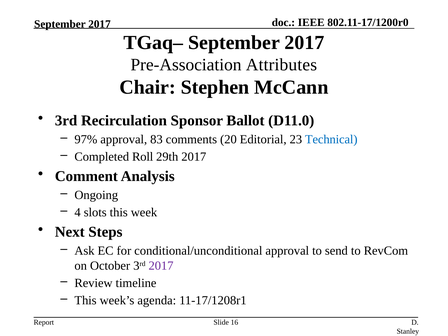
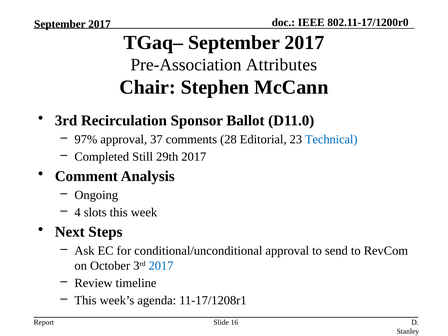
83: 83 -> 37 (156, 139)
20: 20 -> 28 (228, 139)
Roll: Roll -> Still (143, 157)
2017 colour: purple -> blue (161, 266)
